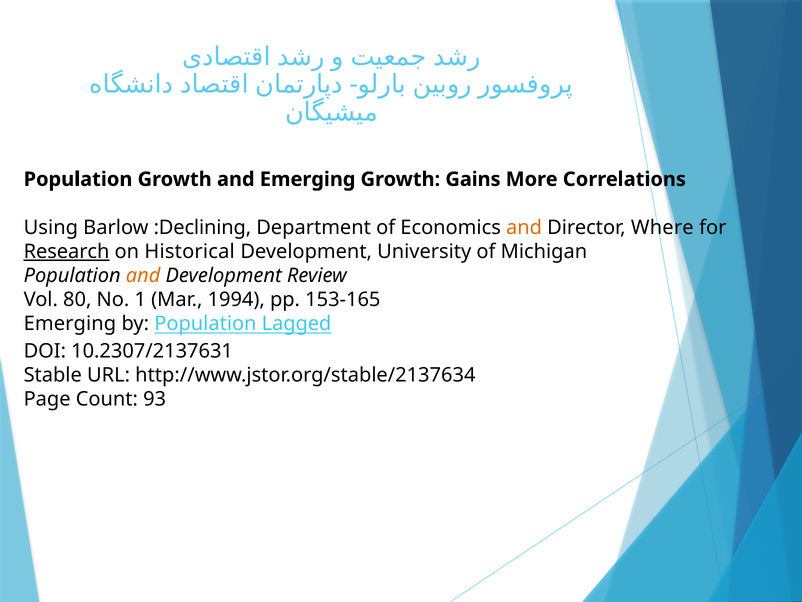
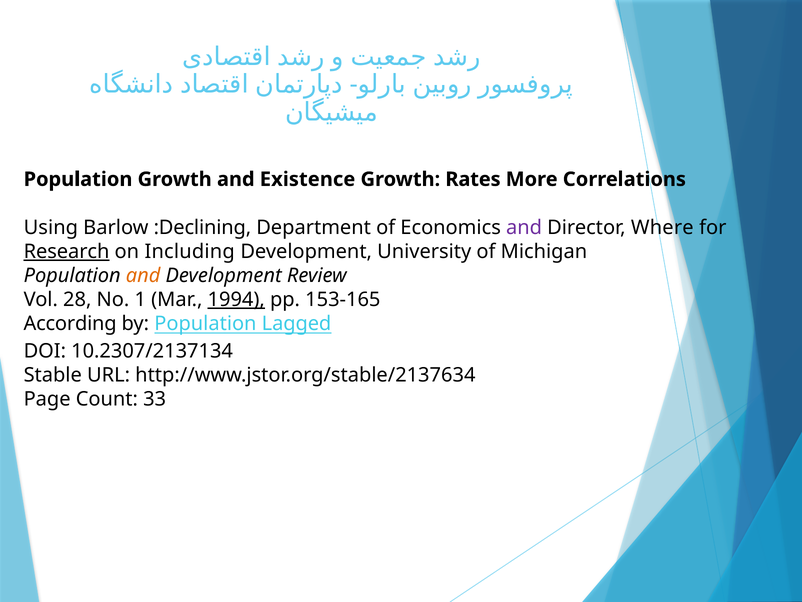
and Emerging: Emerging -> Existence (308, 179)
Gains: Gains -> Rates (473, 179)
and colour: orange -> purple (524, 227)
Historical: Historical -> Including (190, 251)
80: 80 -> 28 (77, 299)
1994 underline: none -> present (236, 299)
Emerging: Emerging -> According (70, 324)
10.2307/2137631: 10.2307/2137631 -> 10.2307/2137134 (152, 351)
93: 93 -> 33 (155, 399)
